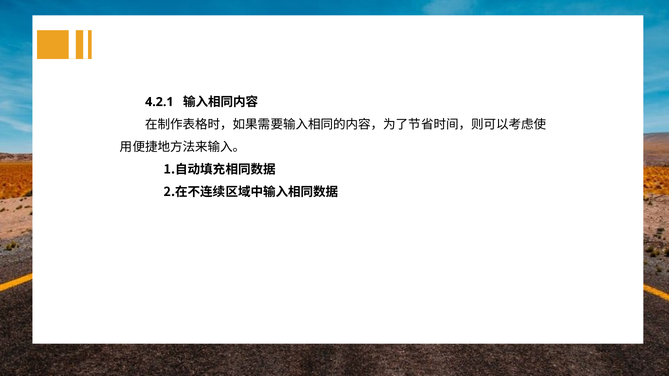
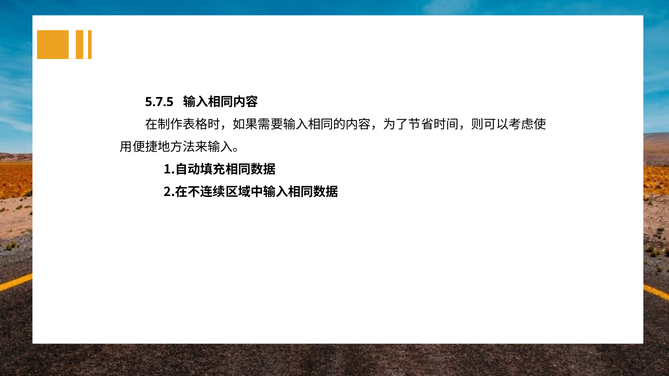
4.2.1: 4.2.1 -> 5.7.5 (159, 102)
